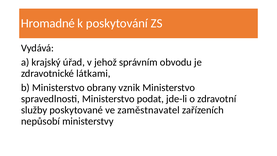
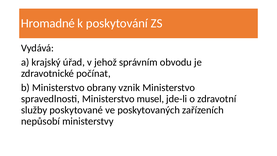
látkami: látkami -> počínat (93, 73)
podat: podat -> musel (150, 99)
zaměstnavatel: zaměstnavatel -> poskytovaných (149, 110)
